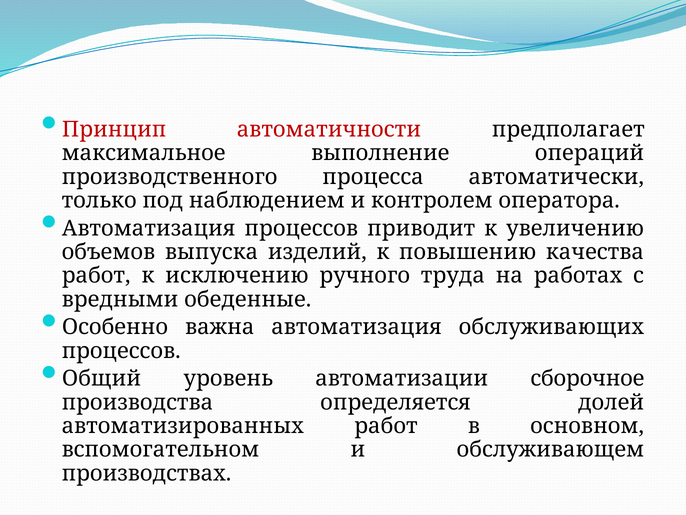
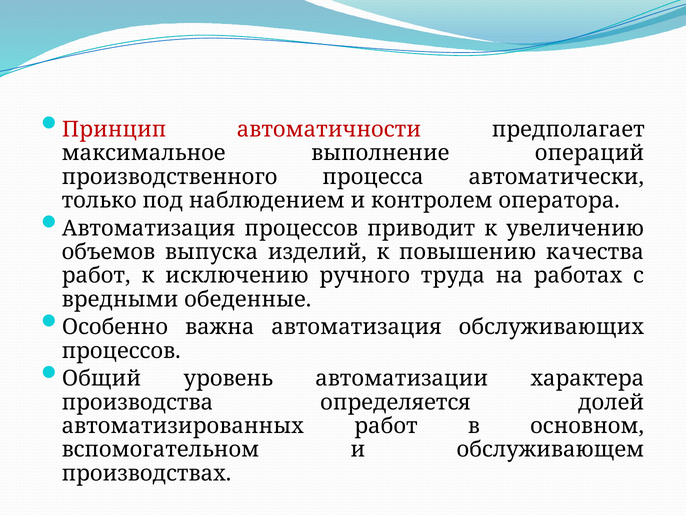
сборочное: сборочное -> характера (587, 378)
